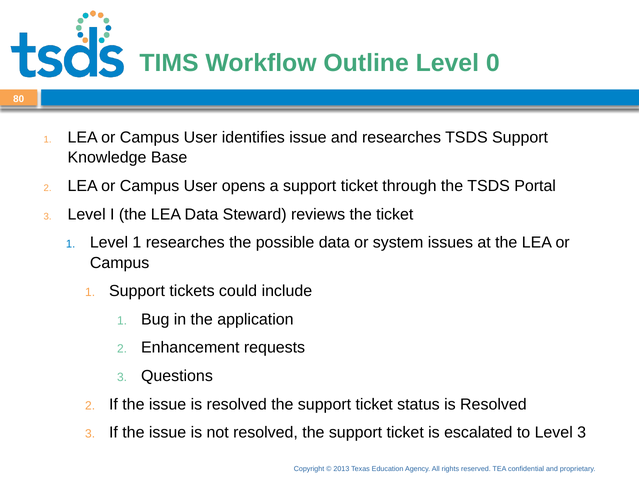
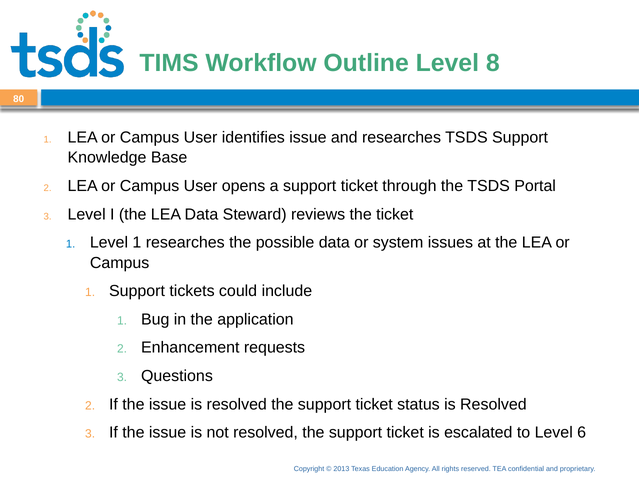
0: 0 -> 8 (493, 63)
Level 3: 3 -> 6 (582, 433)
